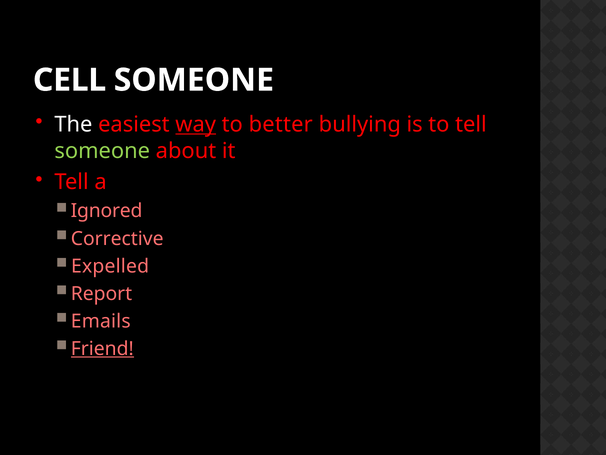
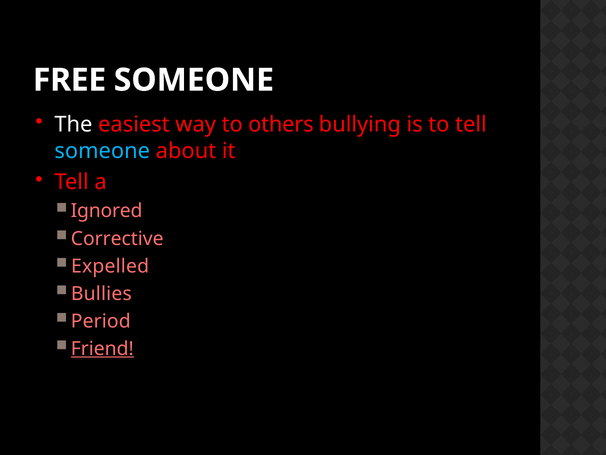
CELL: CELL -> FREE (70, 80)
way underline: present -> none (196, 124)
better: better -> others (281, 124)
someone colour: light green -> light blue (102, 151)
Report: Report -> Bullies (101, 293)
Emails: Emails -> Period (101, 321)
